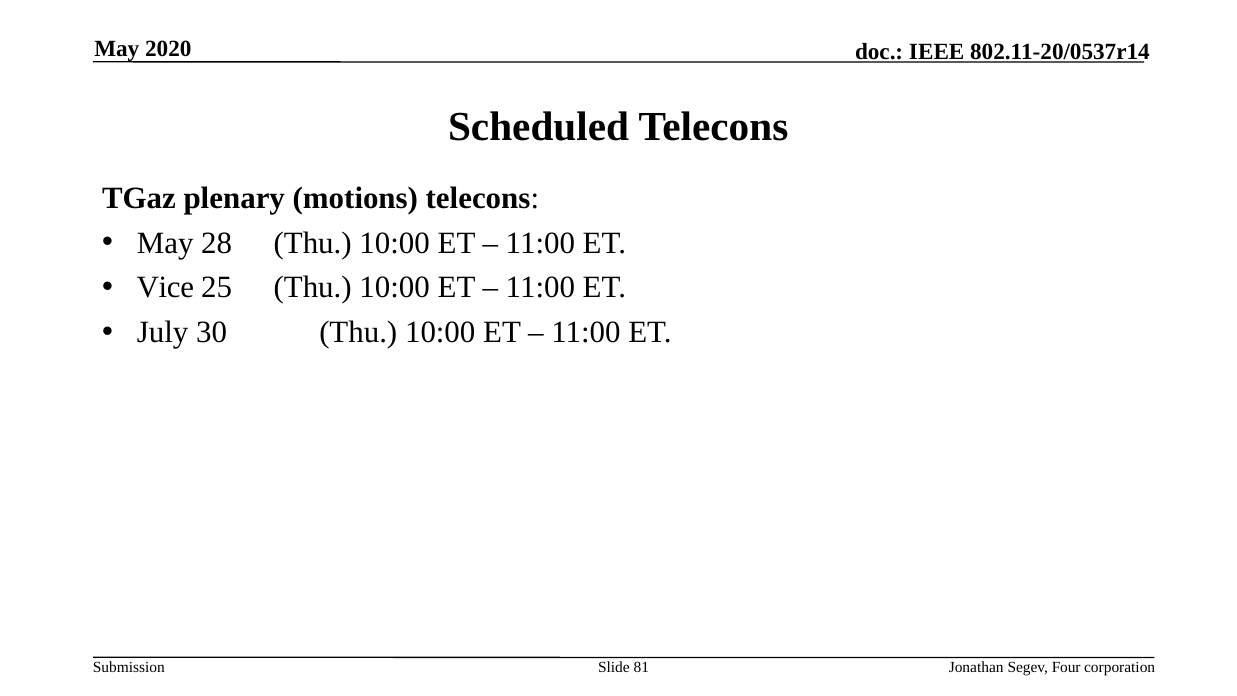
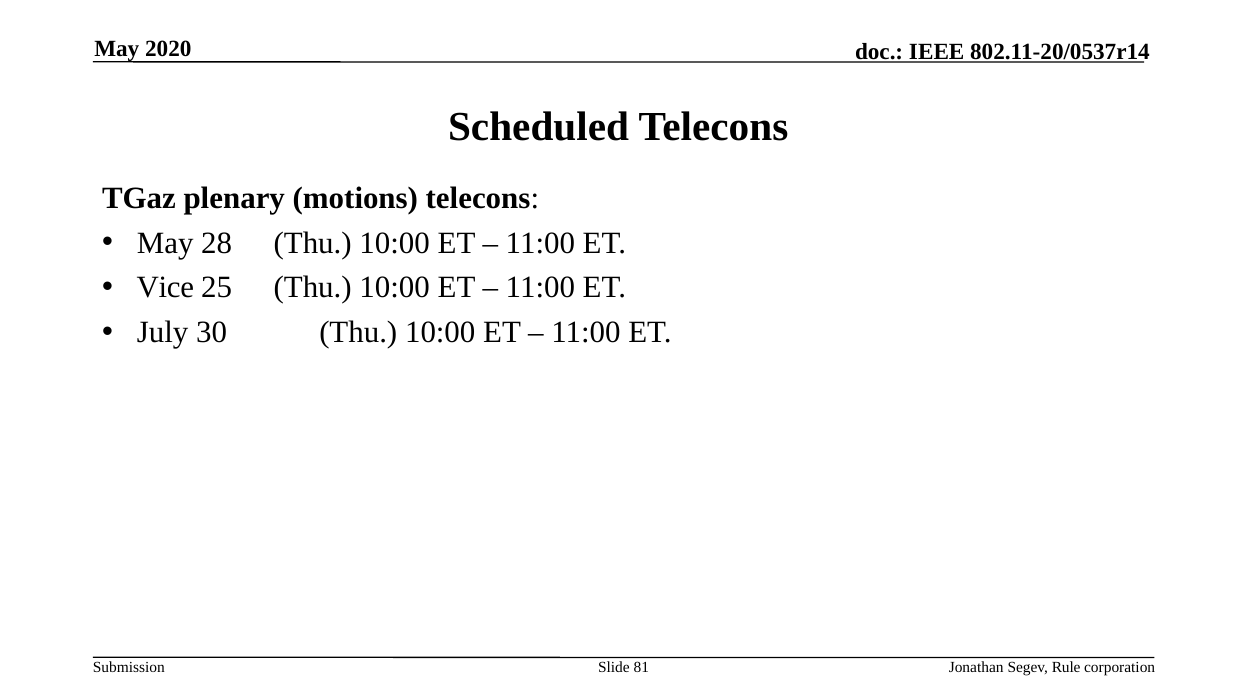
Four: Four -> Rule (1066, 667)
